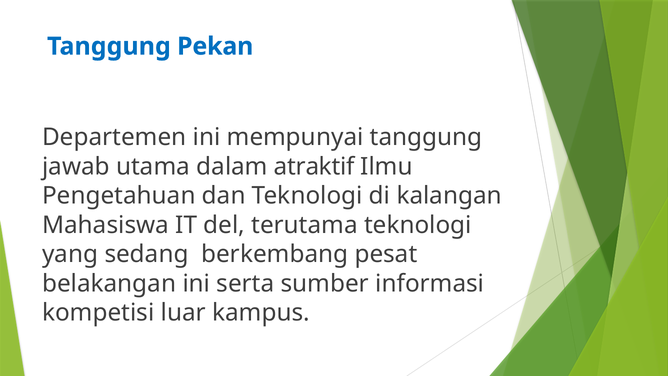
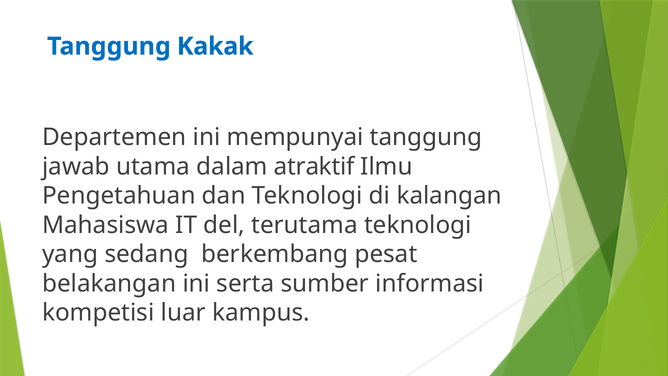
Pekan: Pekan -> Kakak (215, 46)
